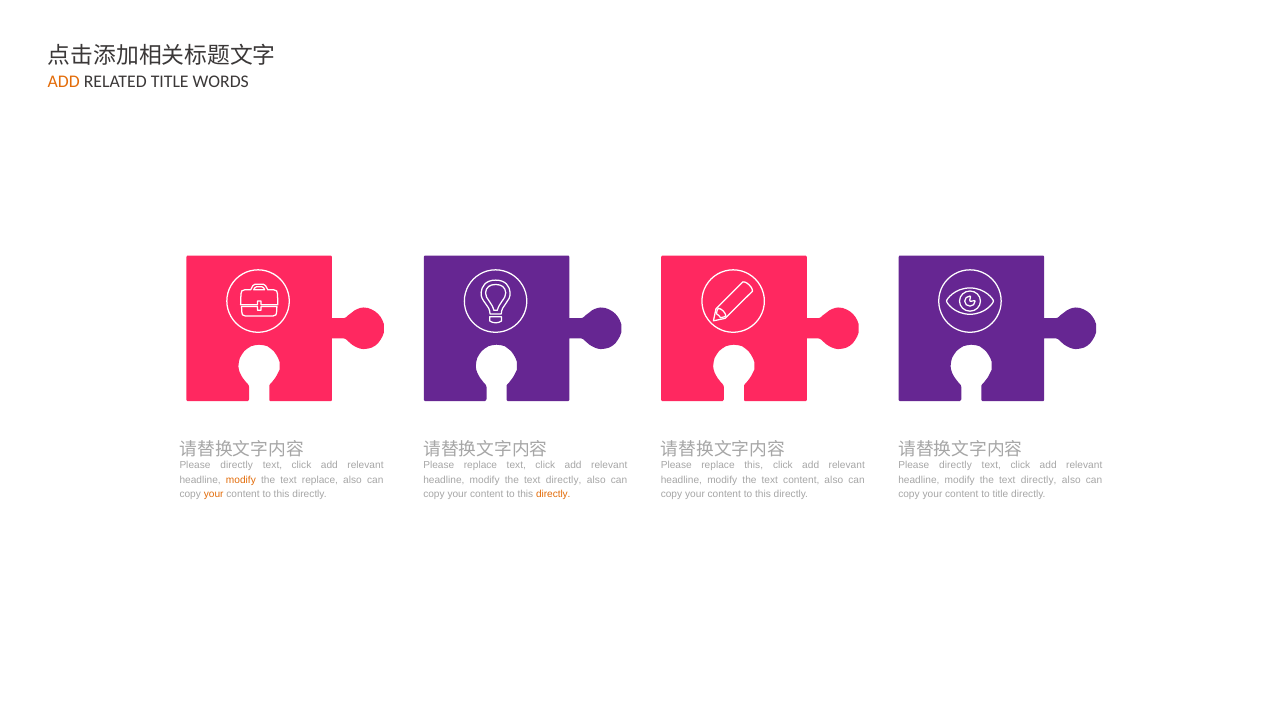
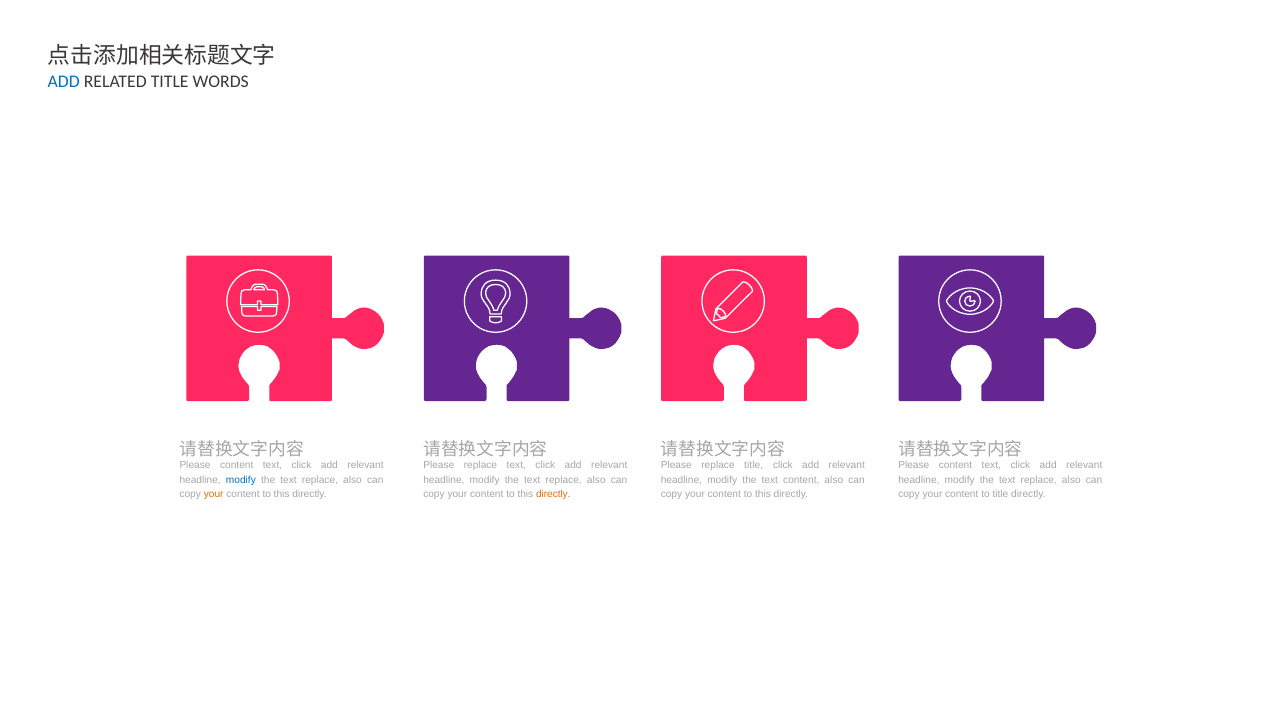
ADD colour: orange -> blue (64, 82)
directly: directly -> content (237, 465)
replace this: this -> title (754, 465)
directly: directly -> content (956, 465)
modify colour: orange -> blue (241, 480)
directly: directly -> replace (564, 480)
directly: directly -> replace (1039, 480)
